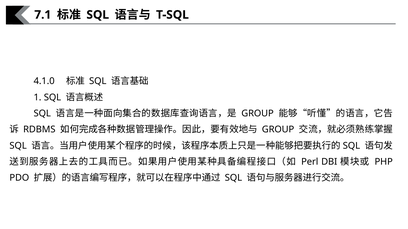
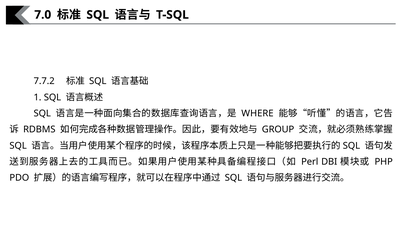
7.1: 7.1 -> 7.0 (43, 15)
4.1.0: 4.1.0 -> 7.7.2 (44, 81)
GROUP: GROUP -> WHERE (257, 114)
